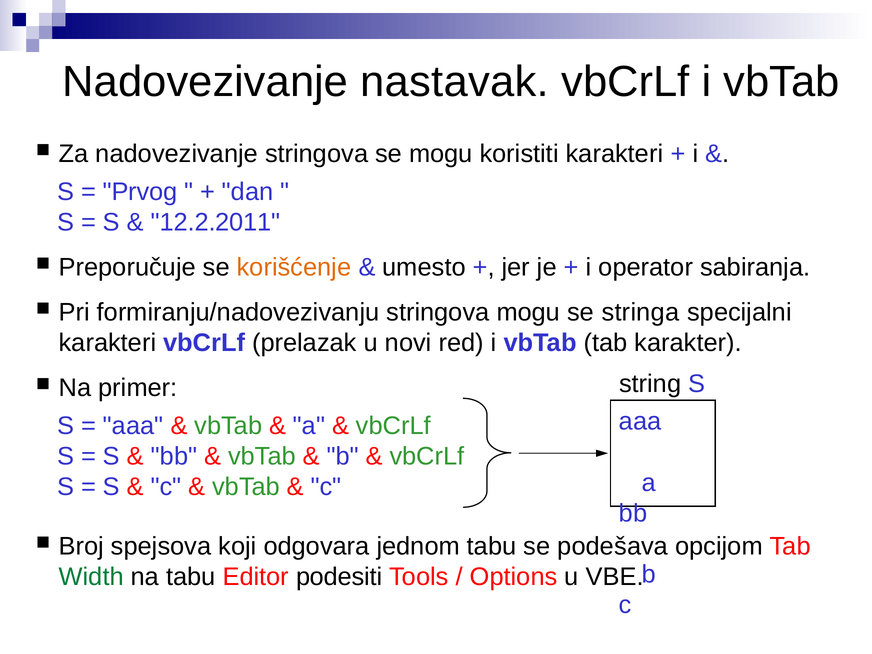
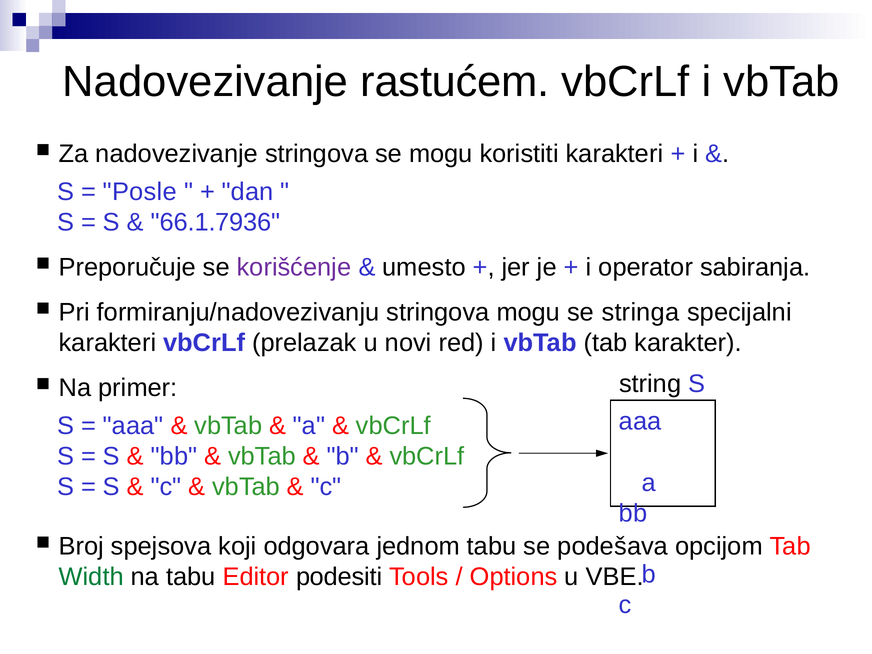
nastavak: nastavak -> rastućem (455, 82)
Prvog: Prvog -> Posle (140, 192)
12.2.2011: 12.2.2011 -> 66.1.7936 (216, 222)
korišćenje colour: orange -> purple (294, 267)
